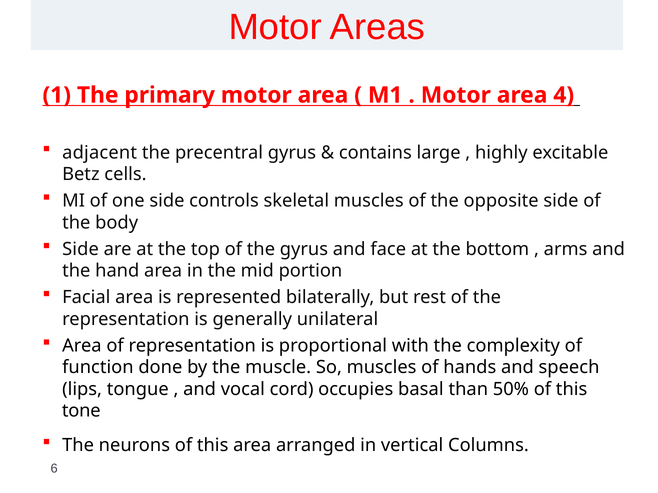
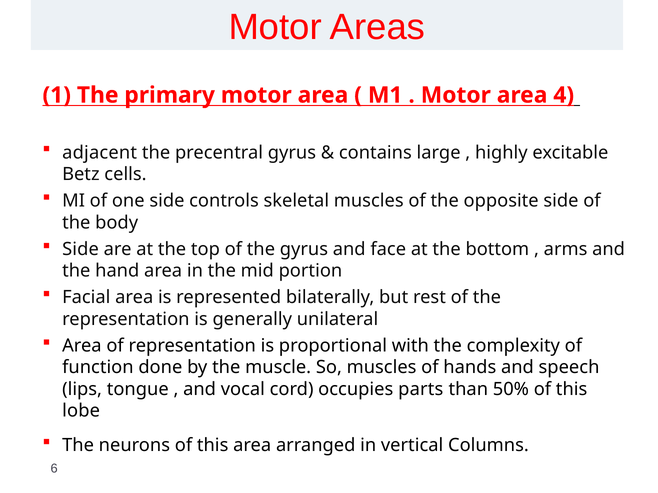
basal: basal -> parts (421, 389)
tone: tone -> lobe (81, 411)
